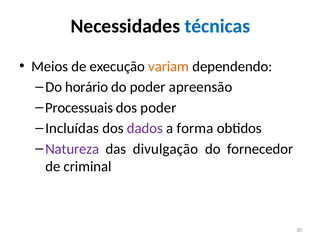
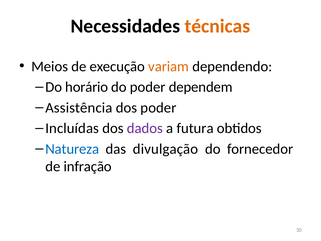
técnicas colour: blue -> orange (217, 26)
apreensão: apreensão -> dependem (201, 87)
Processuais: Processuais -> Assistência (79, 108)
forma: forma -> futura (195, 128)
Natureza colour: purple -> blue (72, 149)
criminal: criminal -> infração (88, 166)
